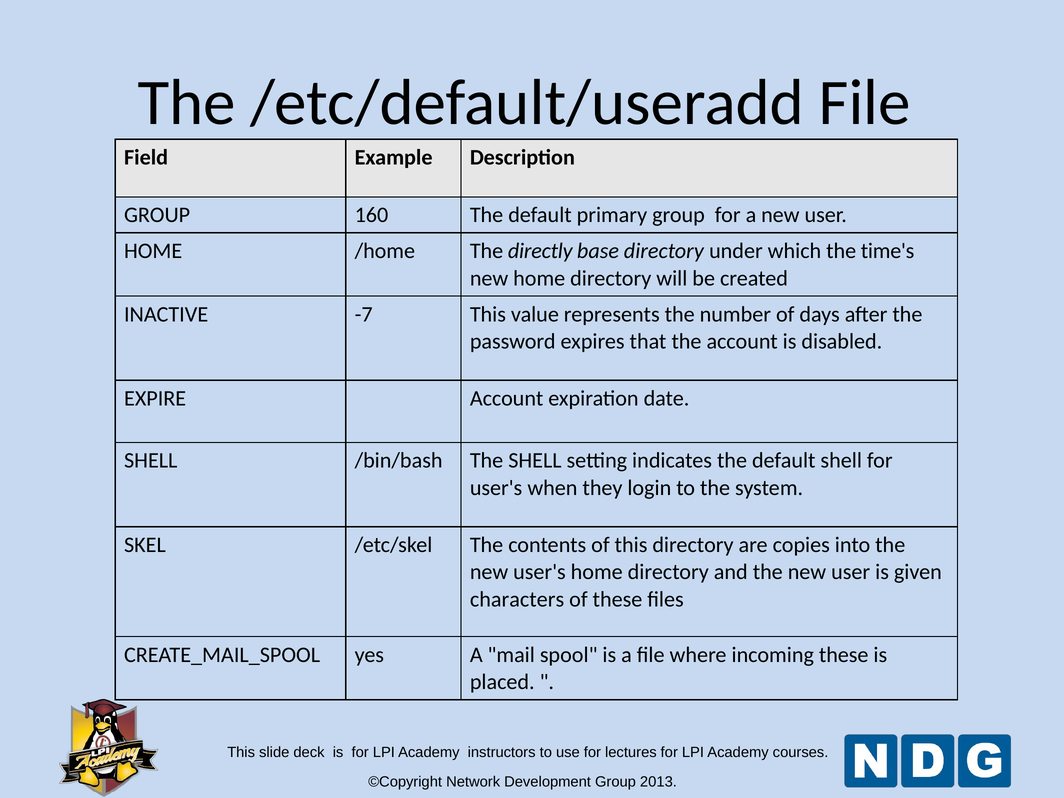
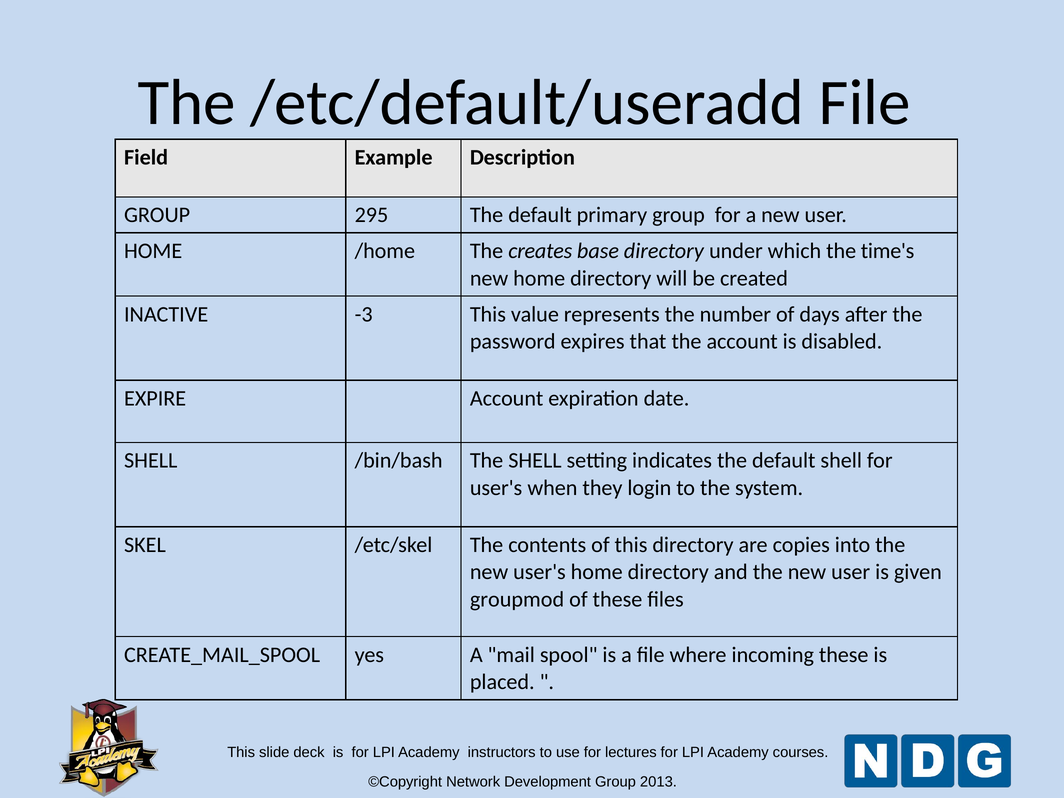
160: 160 -> 295 (371, 215)
directly: directly -> creates (540, 251)
-7: -7 -> -3 (364, 314)
characters: characters -> groupmod (517, 599)
